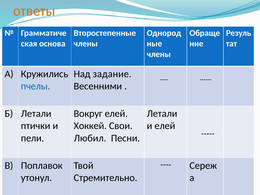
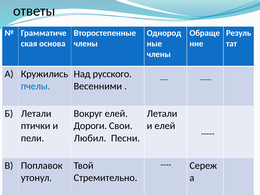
ответы colour: orange -> black (34, 11)
задание: задание -> русского (112, 74)
Хоккей: Хоккей -> Дороги (90, 126)
